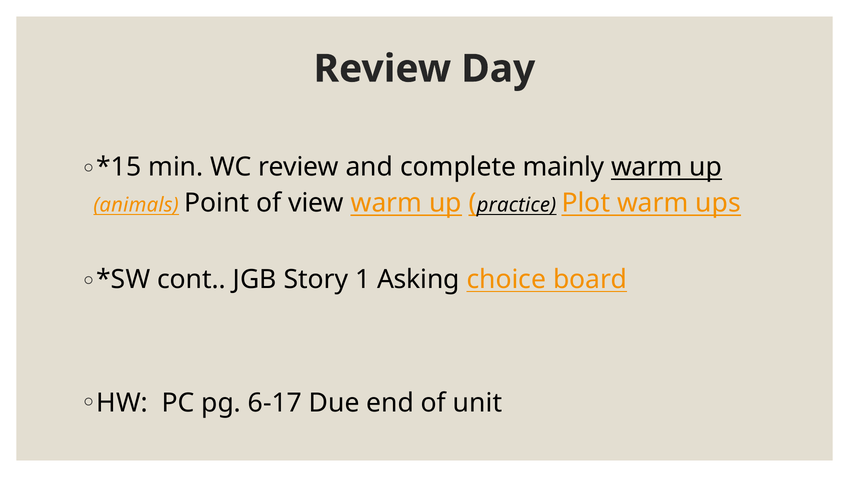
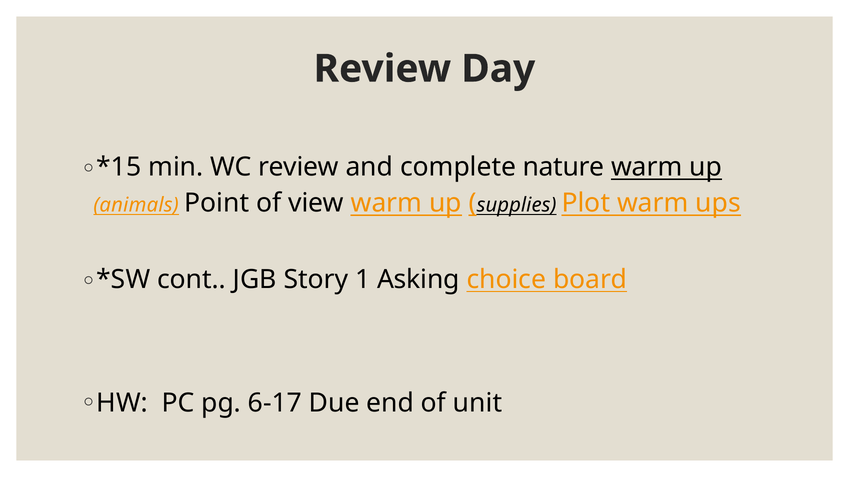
mainly: mainly -> nature (564, 167)
practice: practice -> supplies (517, 206)
